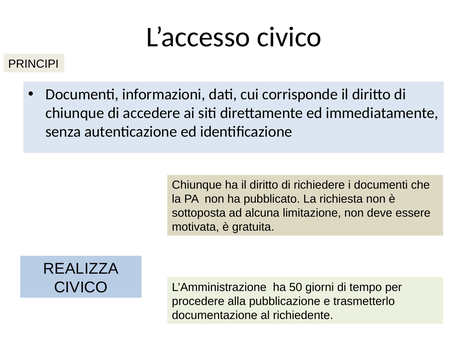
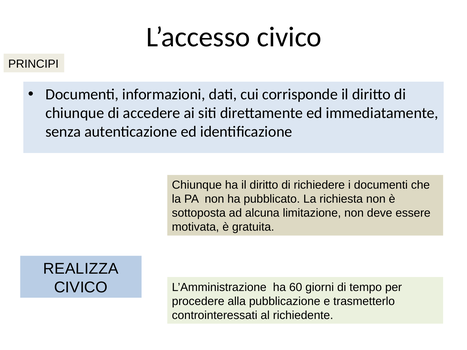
50: 50 -> 60 (296, 287)
documentazione: documentazione -> controinteressati (215, 315)
